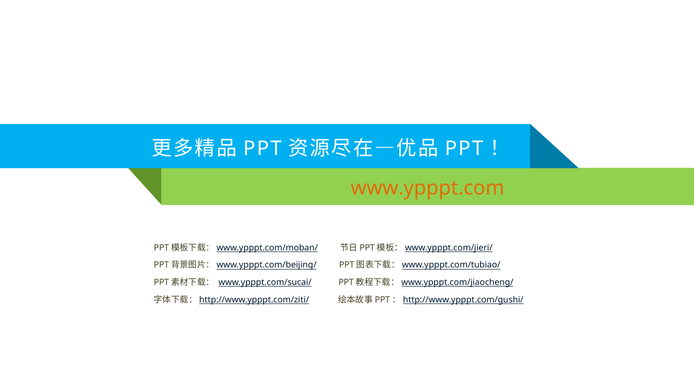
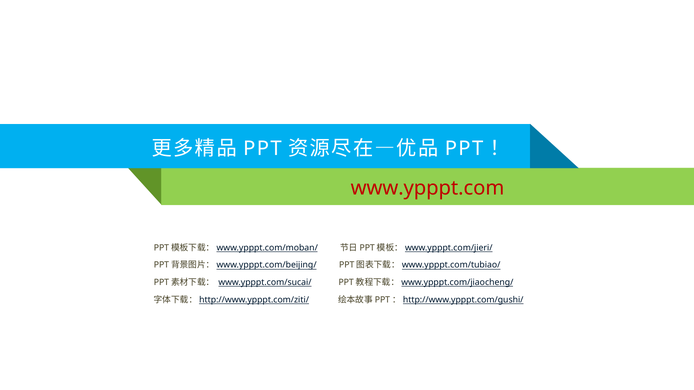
www.ypppt.com colour: orange -> red (428, 188)
